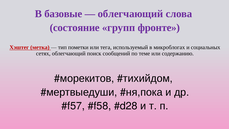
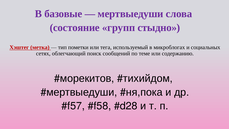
облегчающий: облегчающий -> мертвыедуши (131, 14)
фронте: фронте -> стыдно (159, 28)
